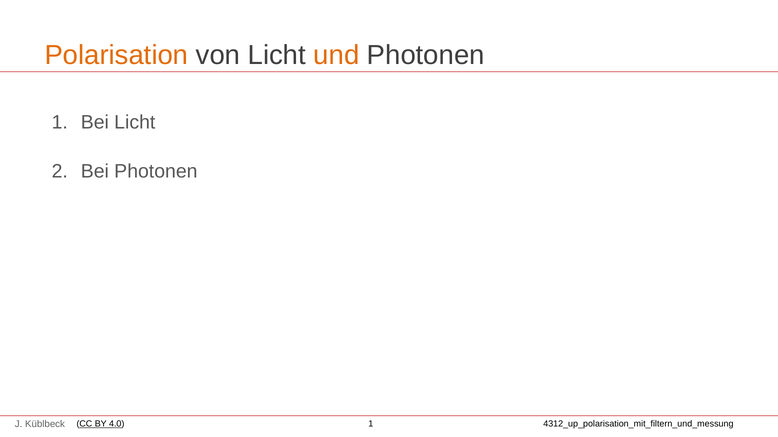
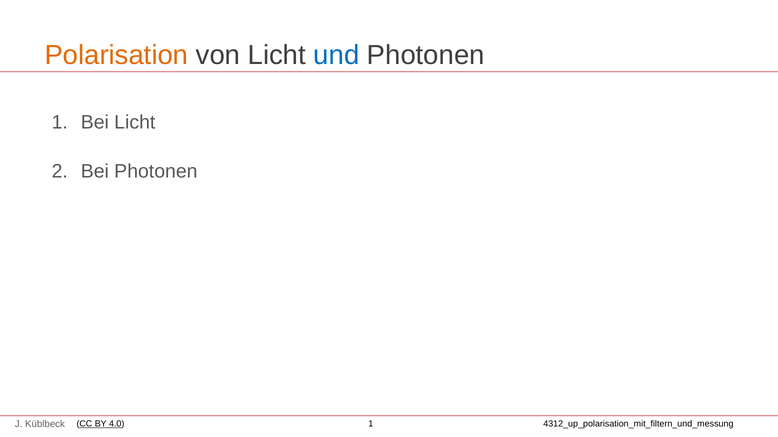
und colour: orange -> blue (336, 55)
